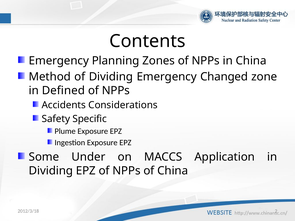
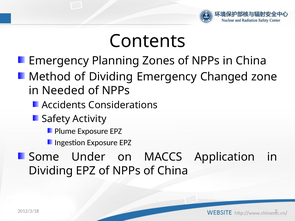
Defined: Defined -> Needed (63, 91)
Specific: Specific -> Activity (90, 119)
